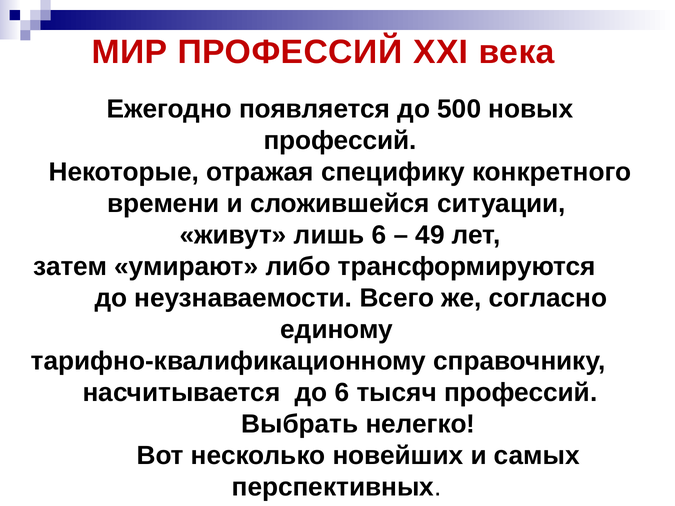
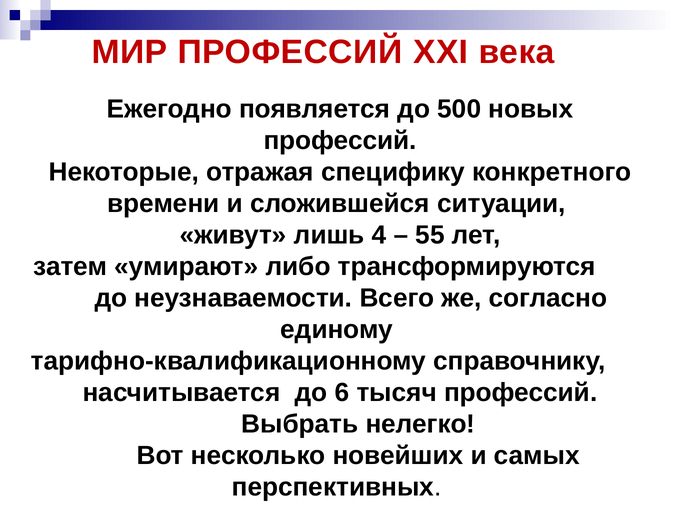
лишь 6: 6 -> 4 (379, 235)
49: 49 -> 55 (430, 235)
